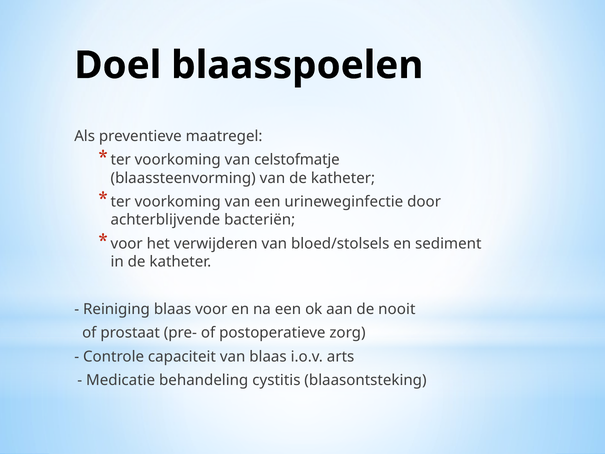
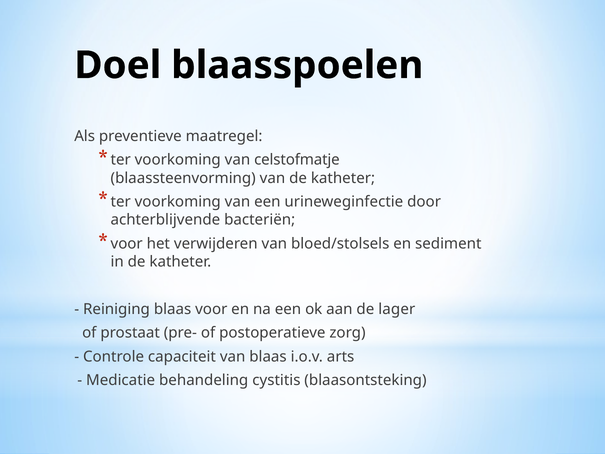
nooit: nooit -> lager (397, 309)
